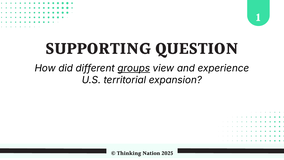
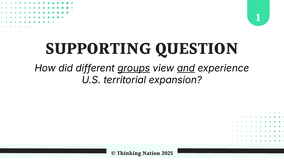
and underline: none -> present (186, 68)
